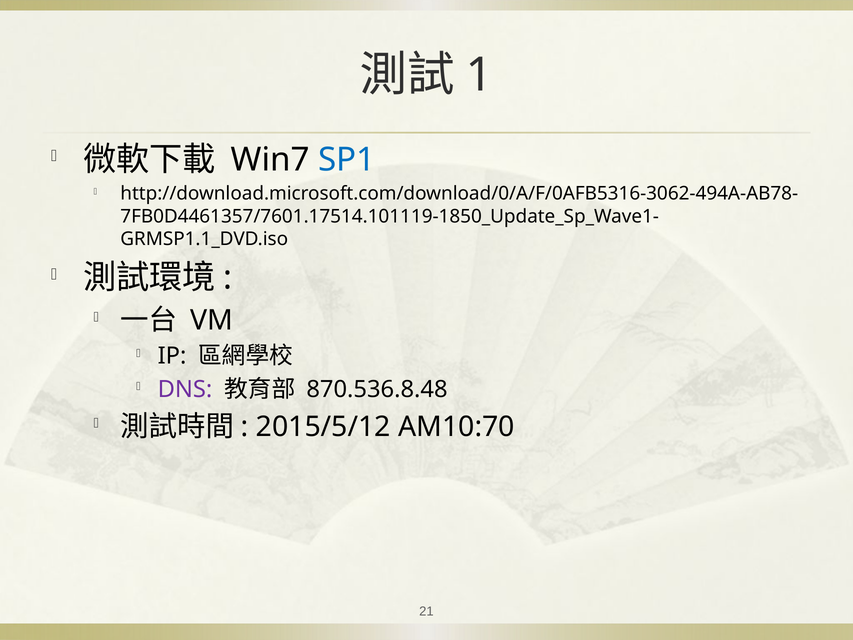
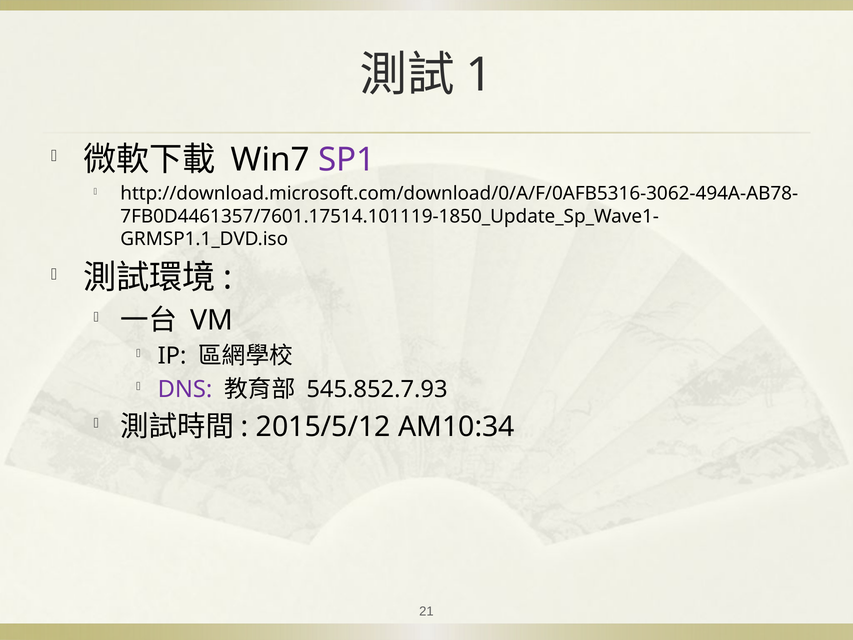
SP1 colour: blue -> purple (347, 160)
870.536.8.48: 870.536.8.48 -> 545.852.7.93 (377, 389)
AM10:70: AM10:70 -> AM10:34 (456, 426)
